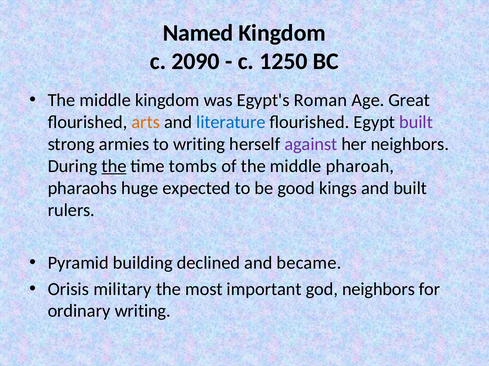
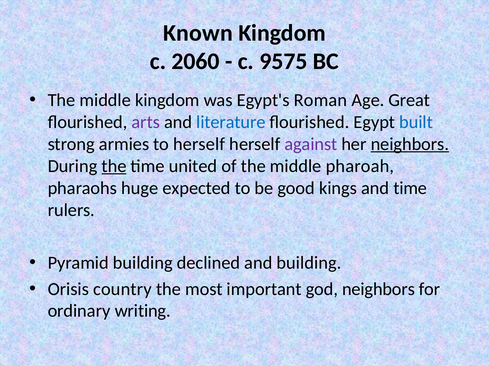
Named: Named -> Known (198, 33)
2090: 2090 -> 2060 (196, 62)
1250: 1250 -> 9575 (283, 62)
arts colour: orange -> purple (146, 122)
built colour: purple -> blue (416, 122)
to writing: writing -> herself (199, 144)
neighbors underline: none -> present (410, 144)
tombs: tombs -> united (193, 166)
and built: built -> time (410, 188)
and became: became -> building (309, 263)
military: military -> country (122, 290)
